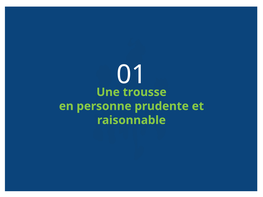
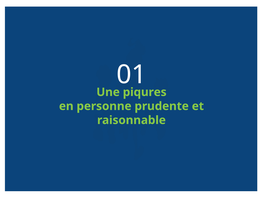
trousse: trousse -> piqures (145, 92)
